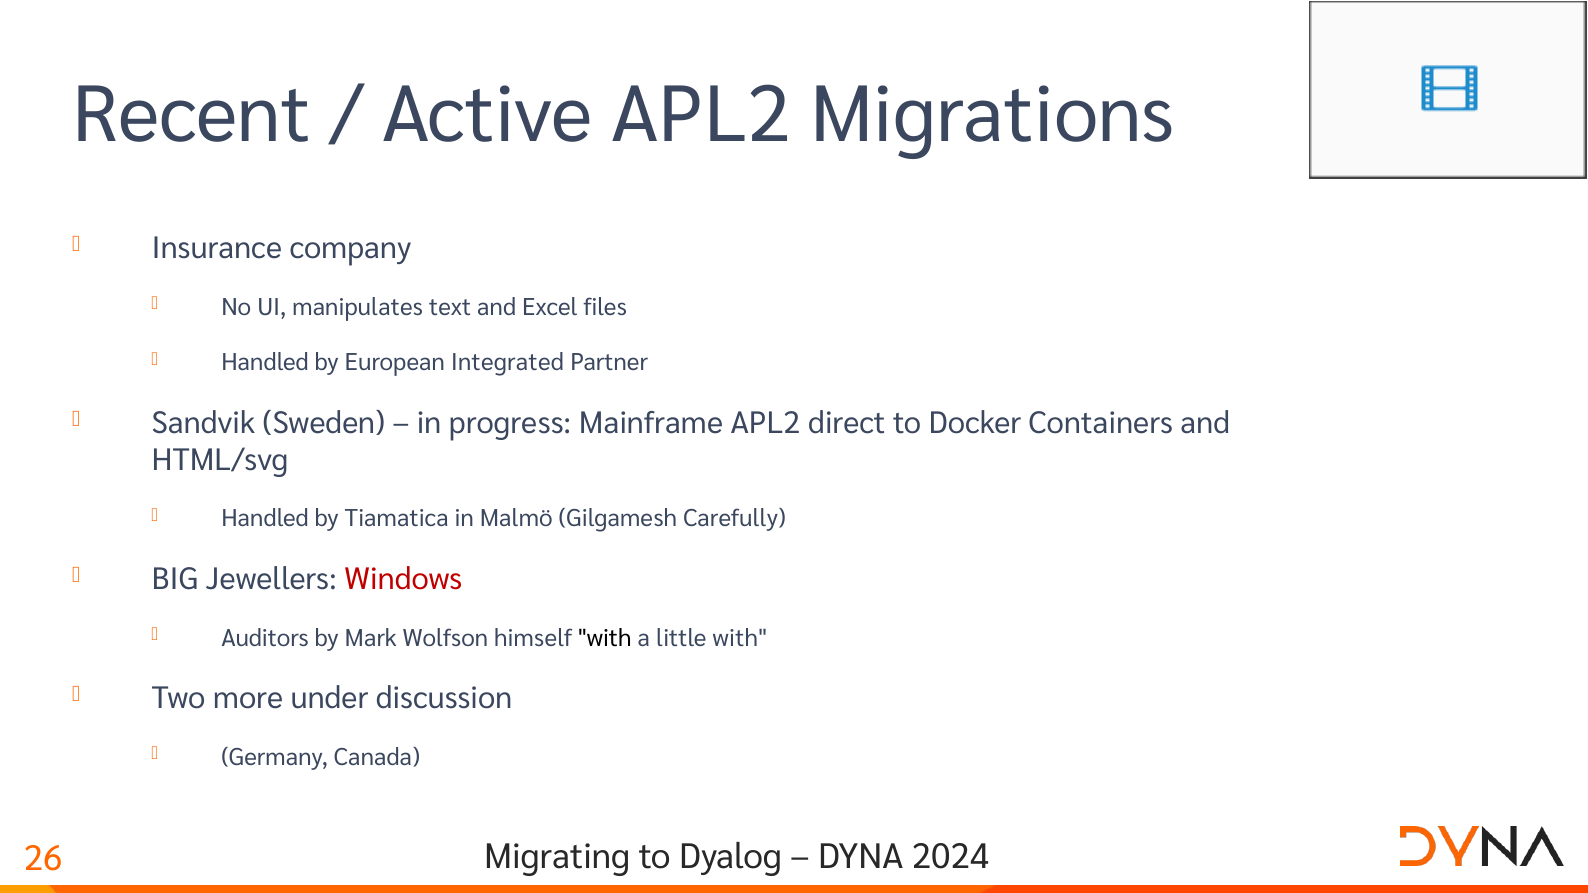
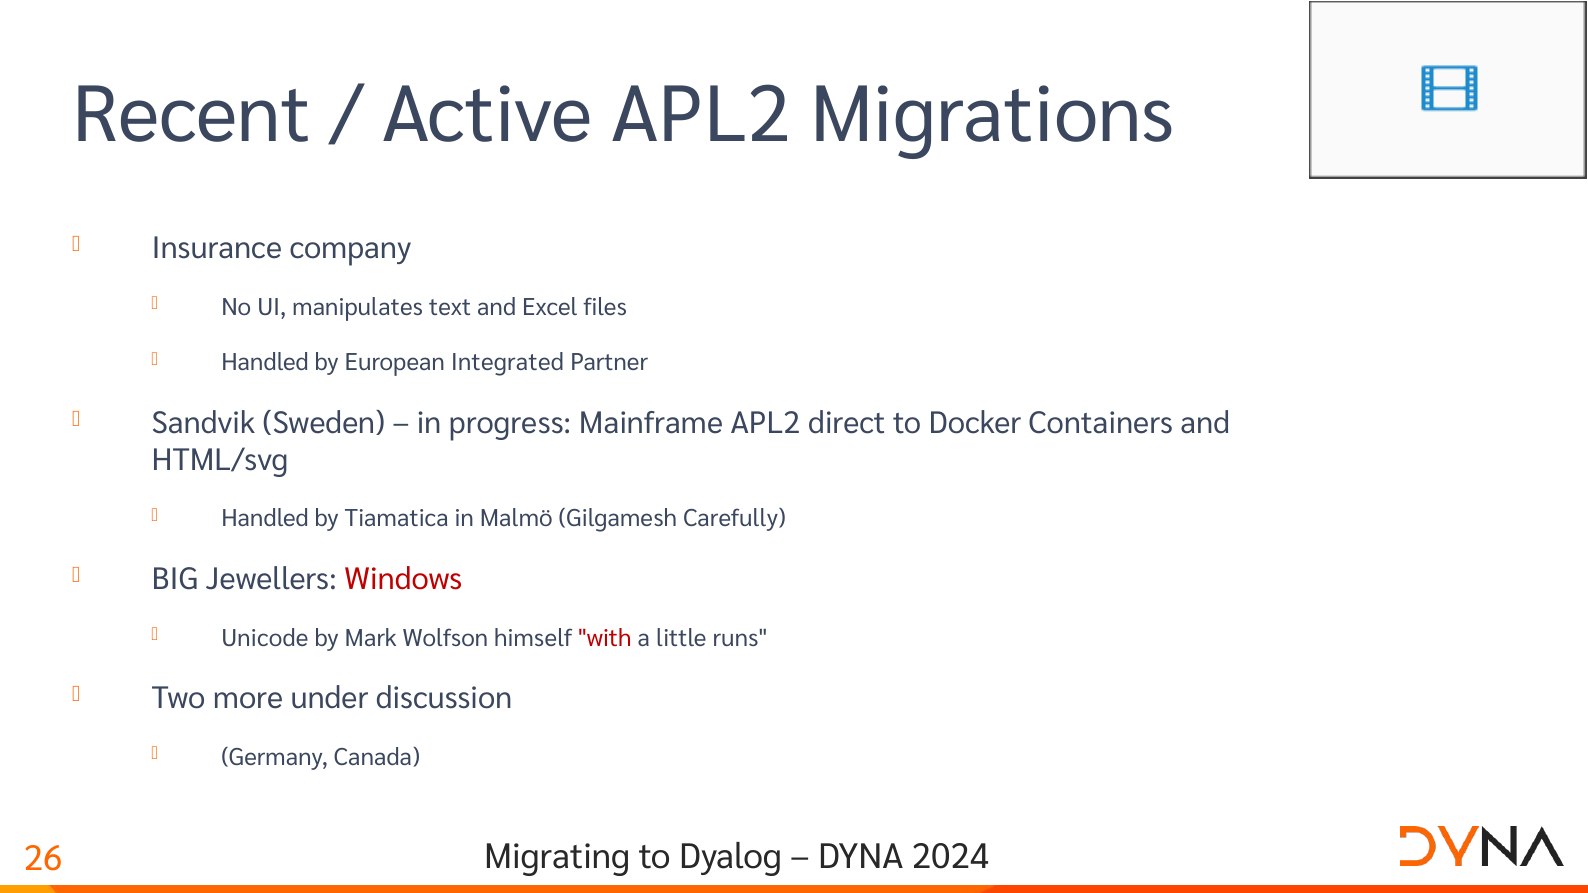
Auditors: Auditors -> Unicode (265, 638)
with colour: black -> red (605, 638)
little with: with -> runs (740, 638)
